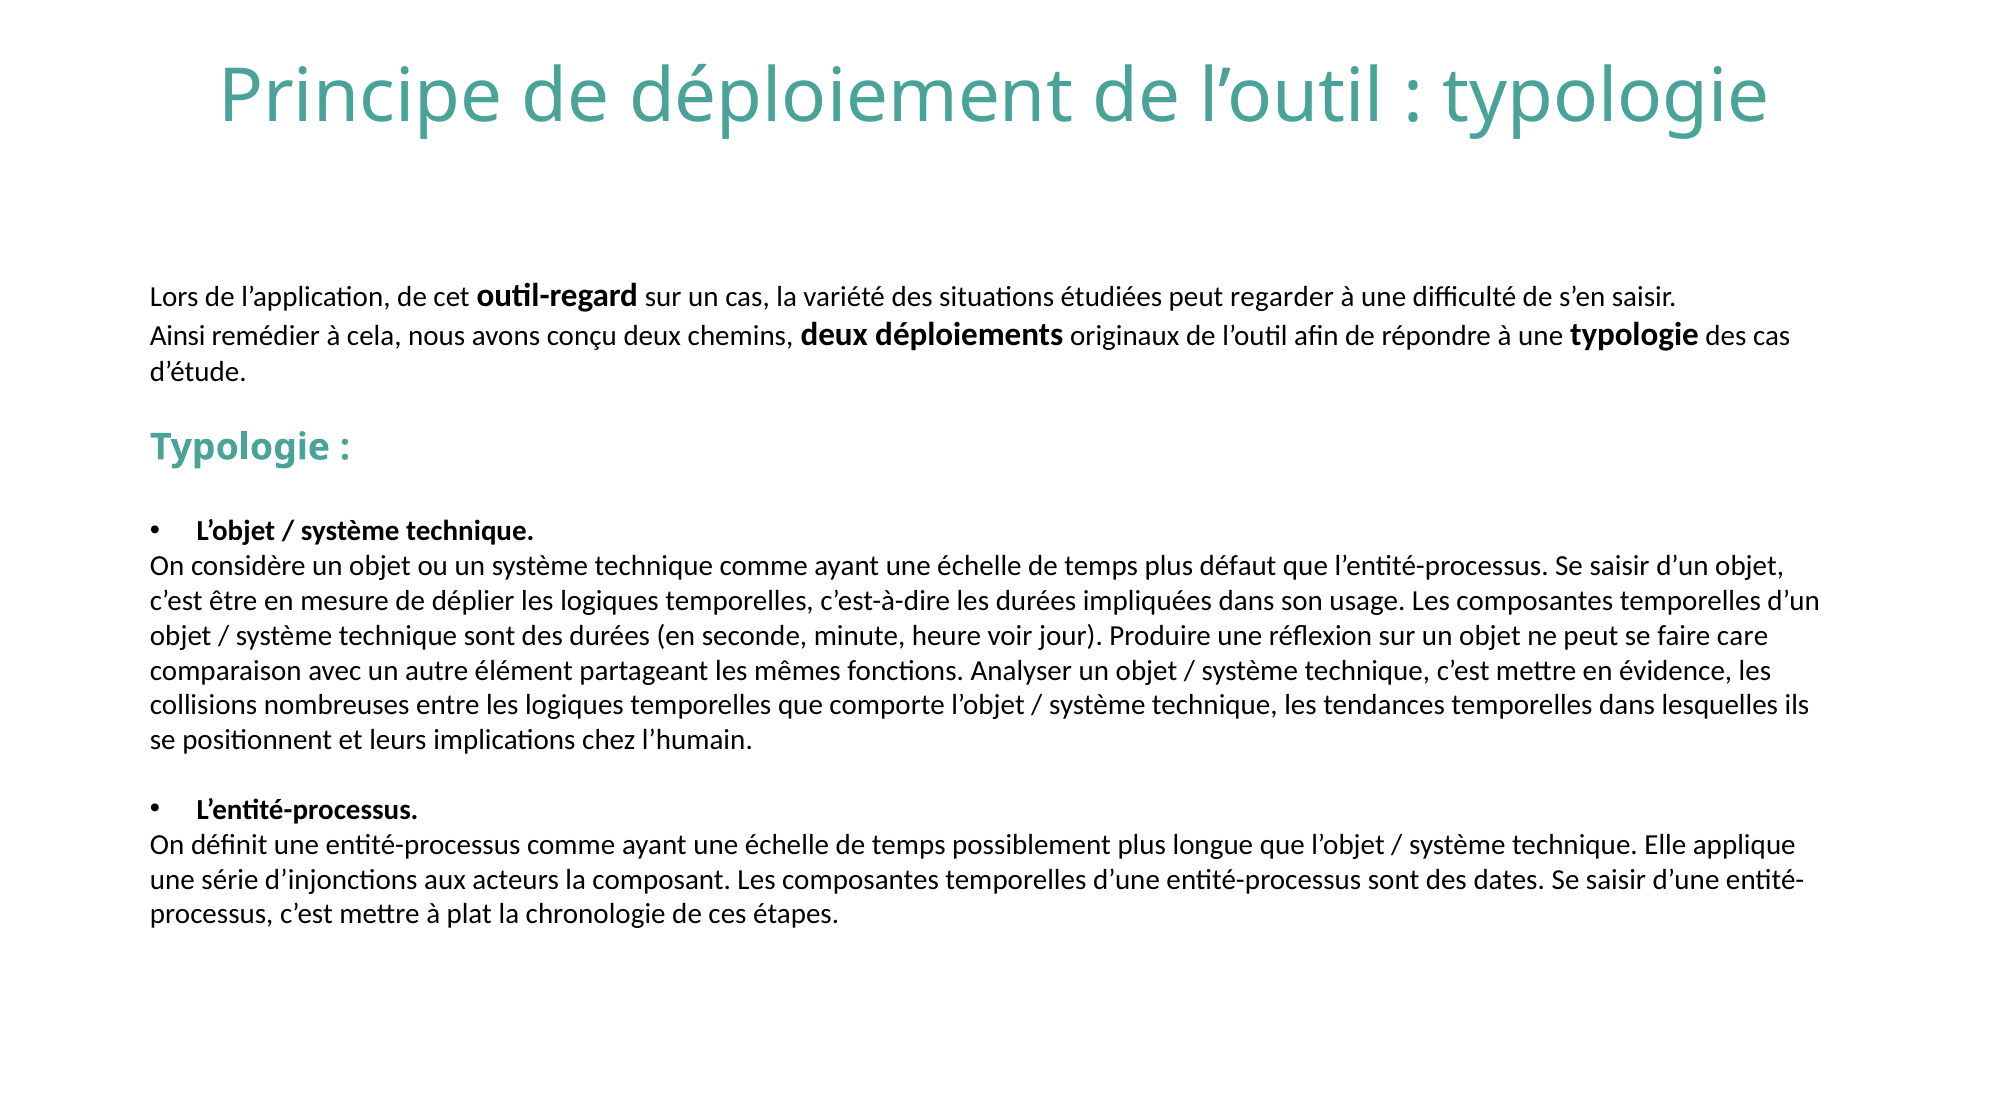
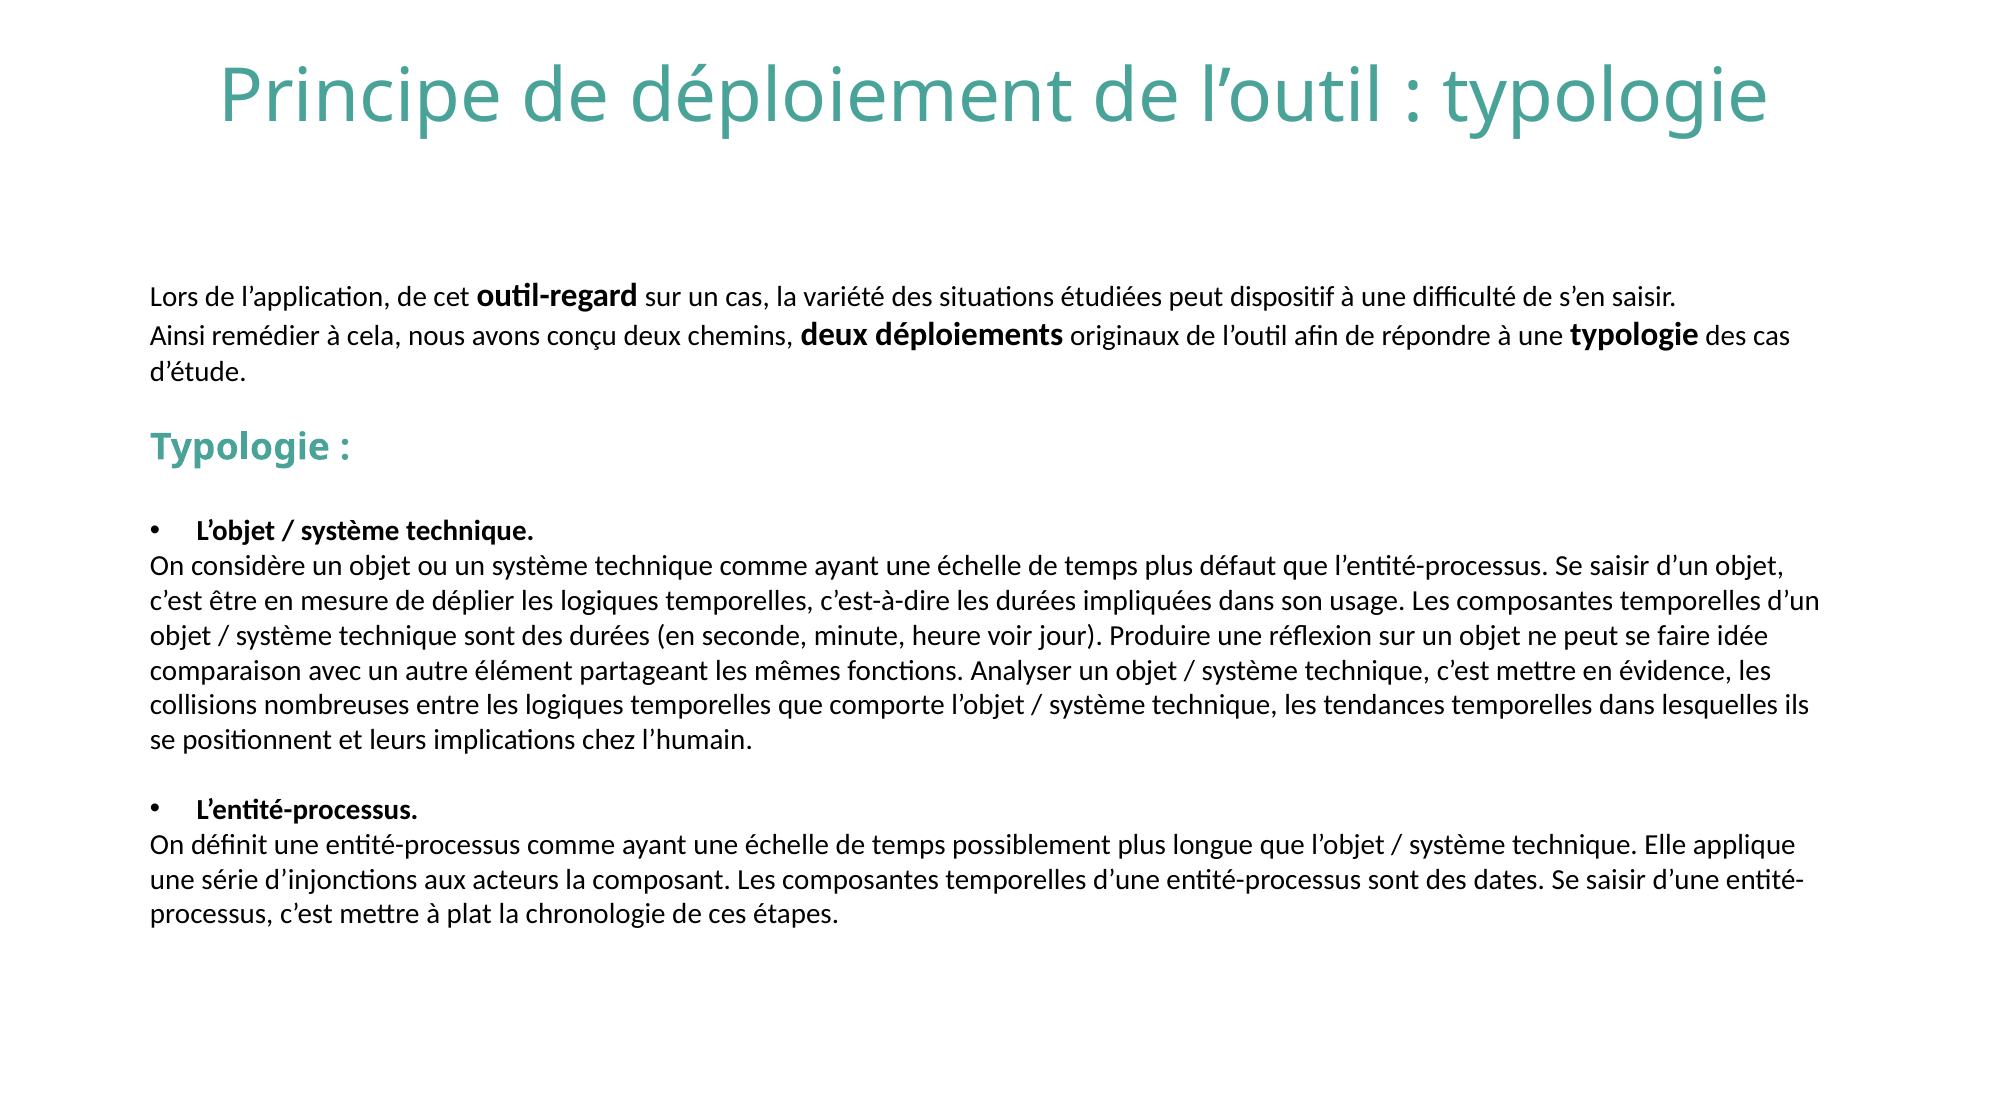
regarder: regarder -> dispositif (1282, 296)
care: care -> idée (1743, 636)
